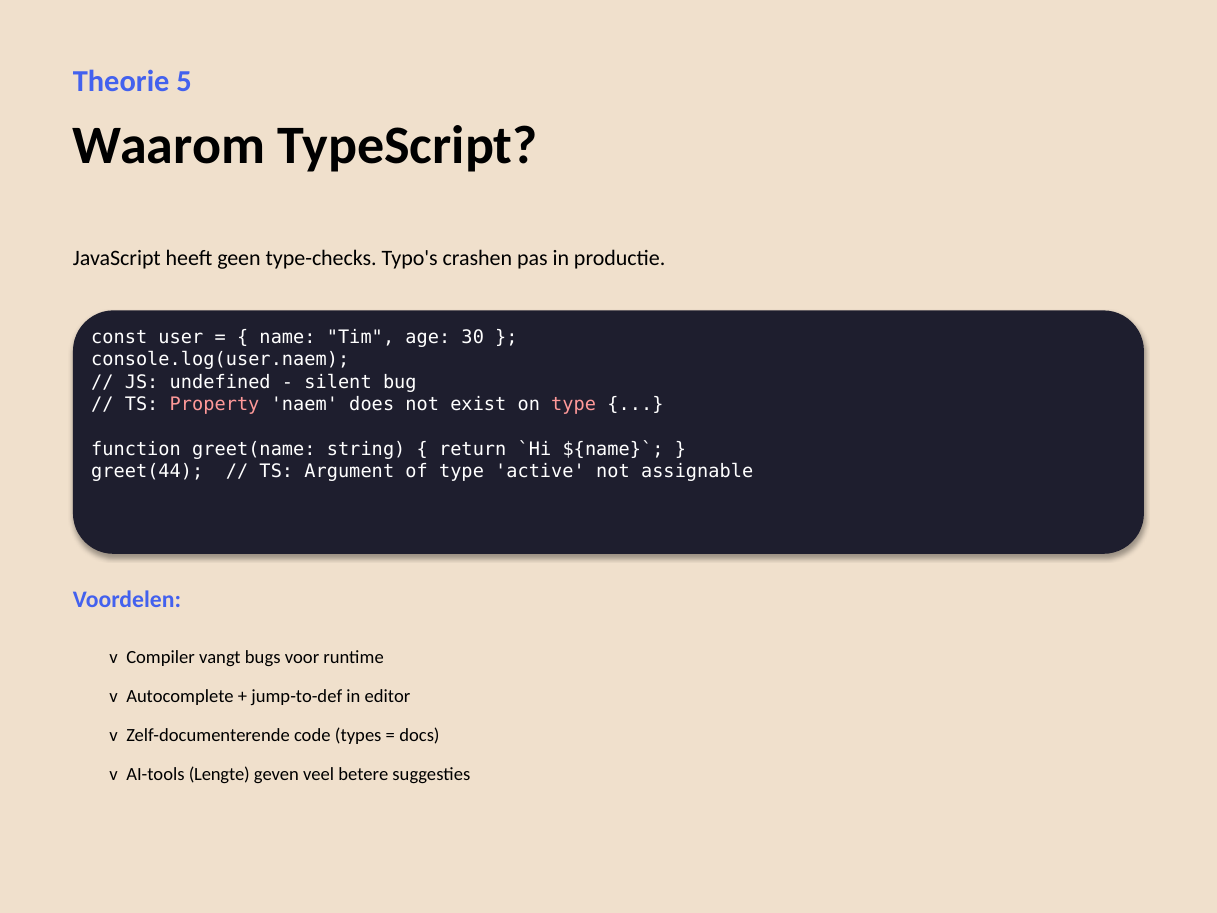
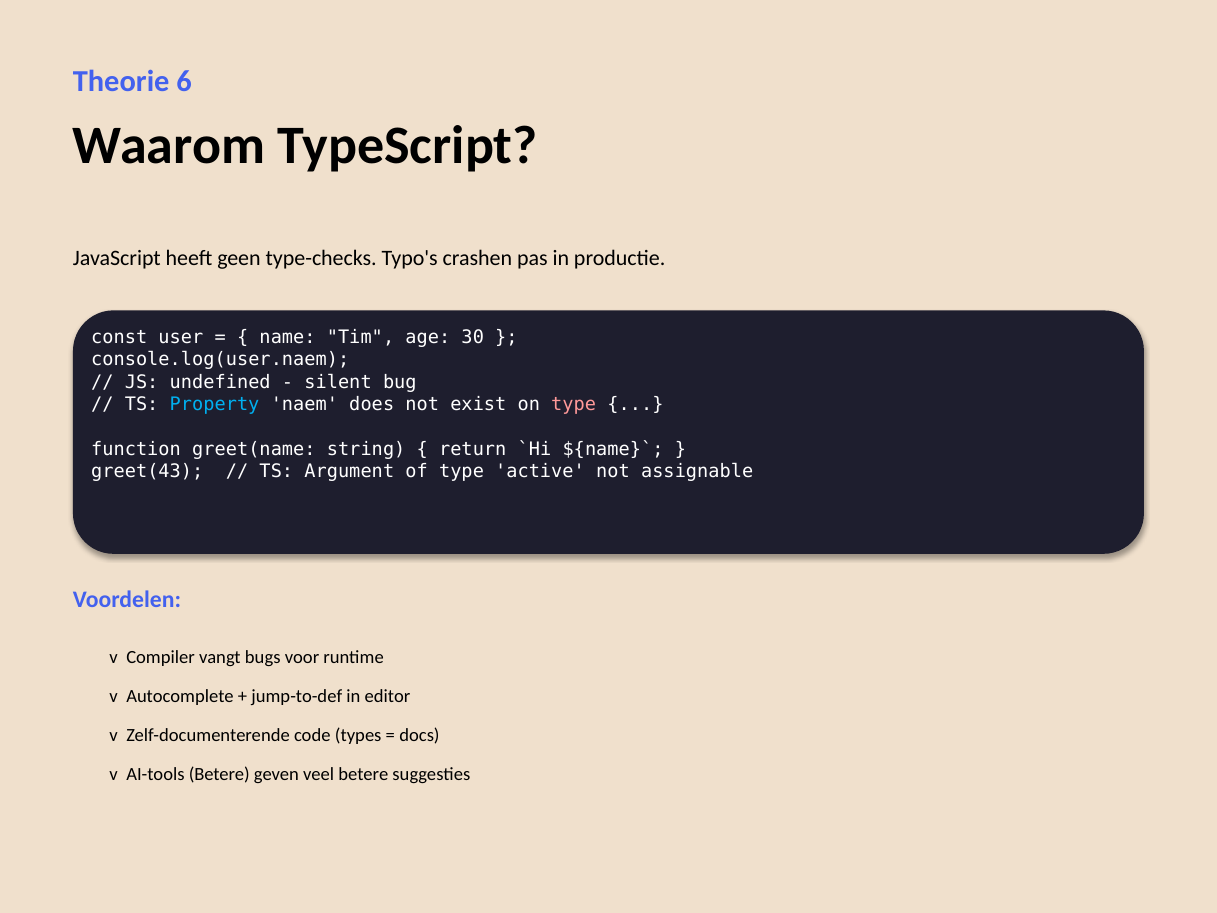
5: 5 -> 6 (184, 81)
Property colour: pink -> light blue (215, 404)
greet(44: greet(44 -> greet(43 (147, 471)
AI-tools Lengte: Lengte -> Betere (219, 774)
